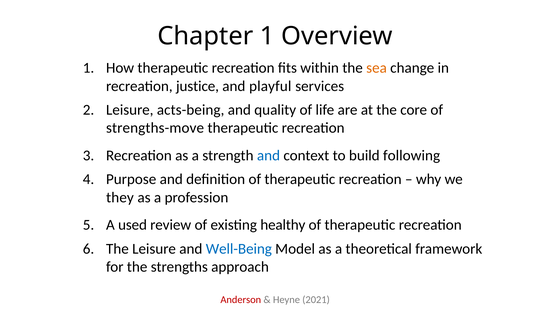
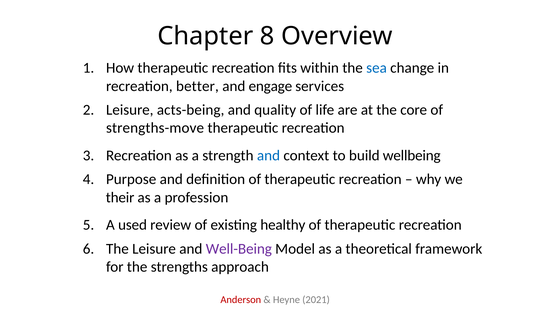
Chapter 1: 1 -> 8 (267, 36)
sea colour: orange -> blue (377, 68)
justice: justice -> better (197, 86)
playful: playful -> engage (270, 86)
following: following -> wellbeing (412, 156)
they: they -> their (120, 198)
Well-Being colour: blue -> purple (239, 249)
